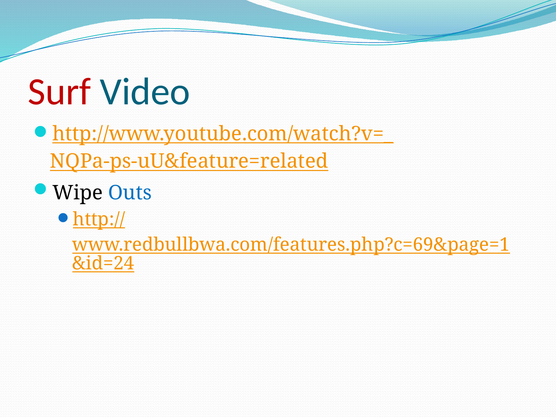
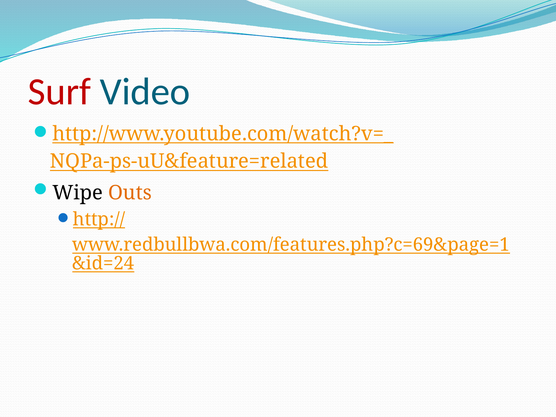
Outs colour: blue -> orange (130, 193)
